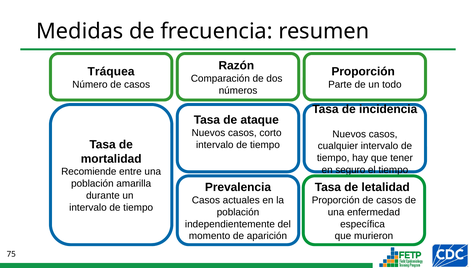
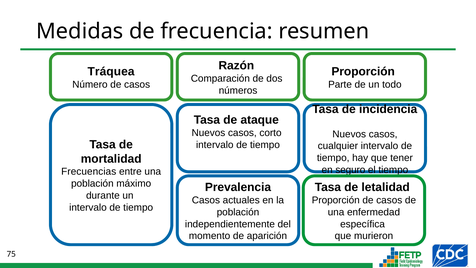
Recomiende: Recomiende -> Frecuencias (89, 172)
amarilla: amarilla -> máximo (134, 183)
